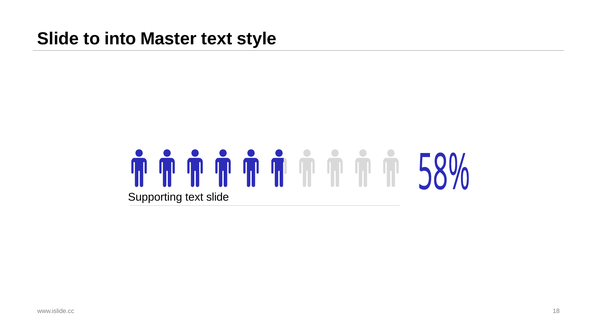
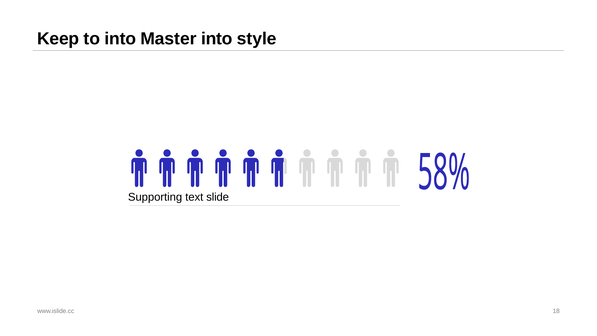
Slide: Slide -> Keep (58, 39)
Master text: text -> into (217, 39)
